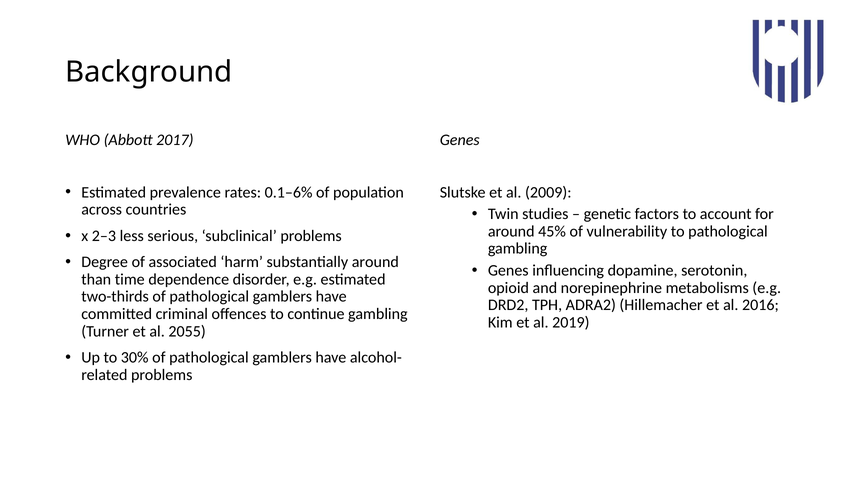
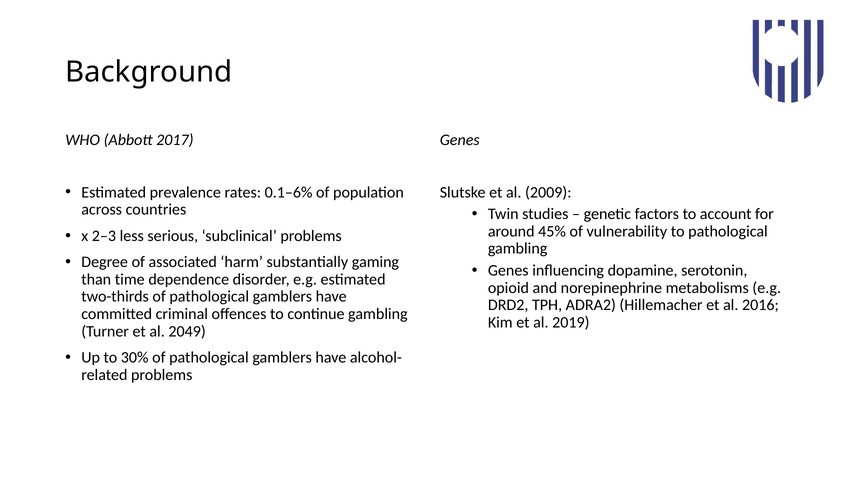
substantially around: around -> gaming (375, 262)
2055: 2055 -> 2049 (187, 332)
